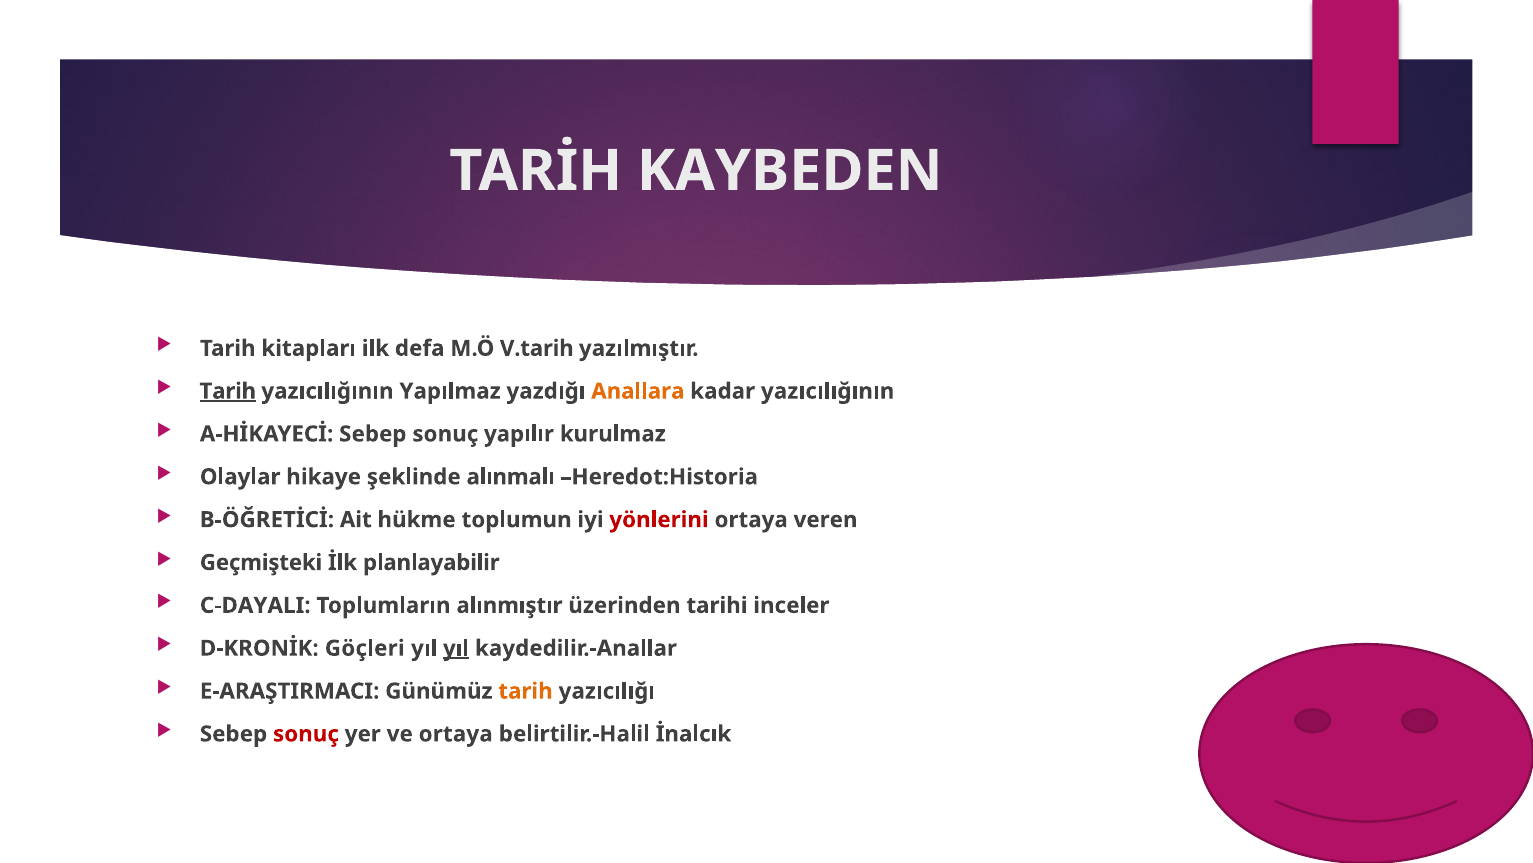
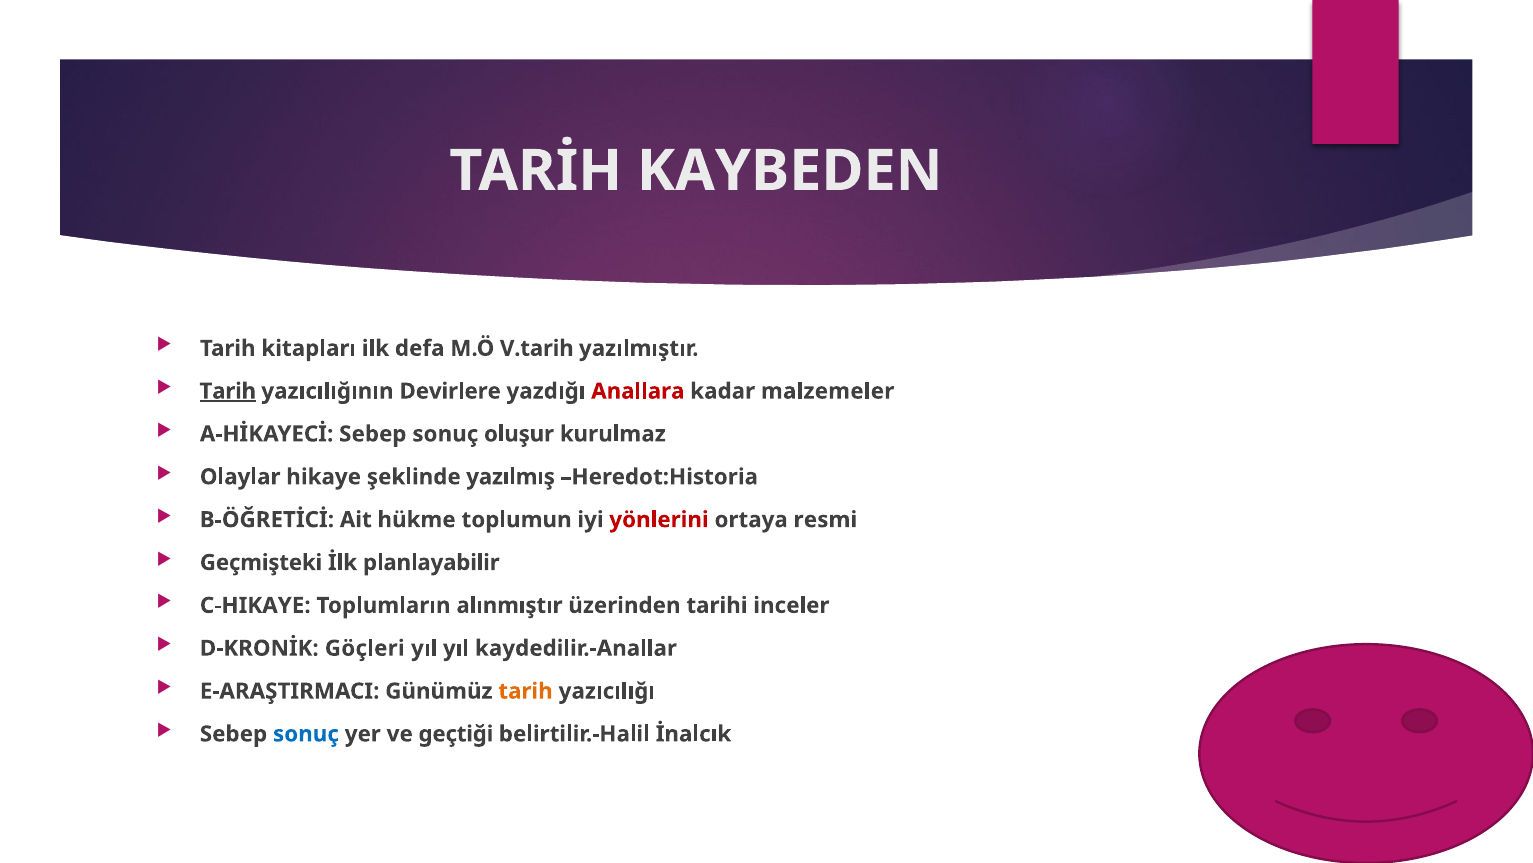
Yapılmaz: Yapılmaz -> Devirlere (450, 391)
Anallara colour: orange -> red (638, 391)
kadar yazıcılığının: yazıcılığının -> malzemeler (828, 391)
yapılır: yapılır -> oluşur (519, 434)
alınmalı: alınmalı -> yazılmış (511, 477)
veren: veren -> resmi (825, 519)
C-DAYALI: C-DAYALI -> C-HIKAYE (255, 605)
yıl underline: present -> none (456, 648)
sonuç colour: red -> blue (306, 733)
ve ortaya: ortaya -> geçtiği (456, 733)
